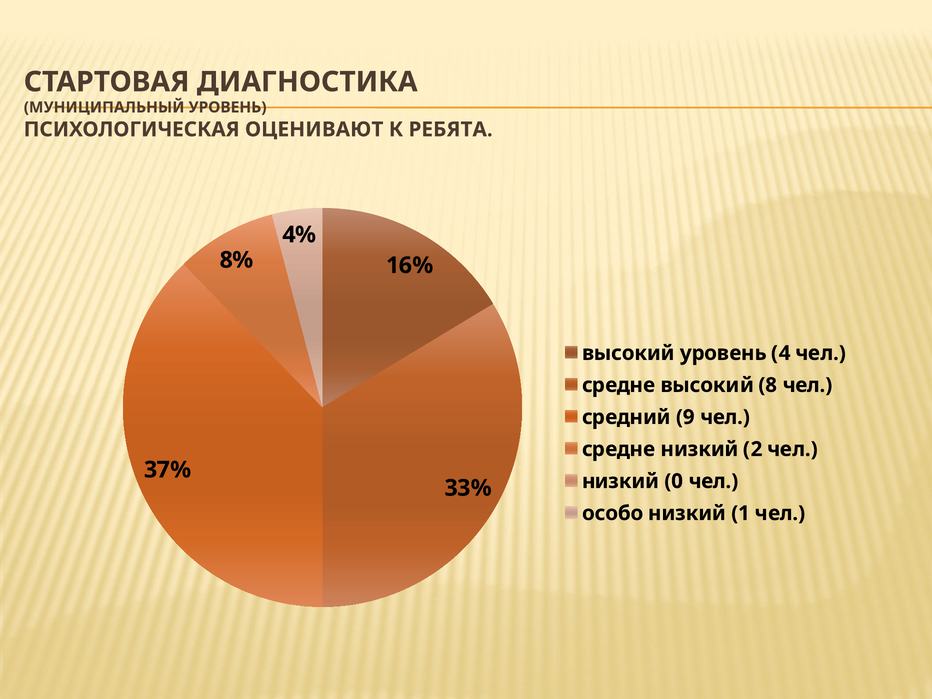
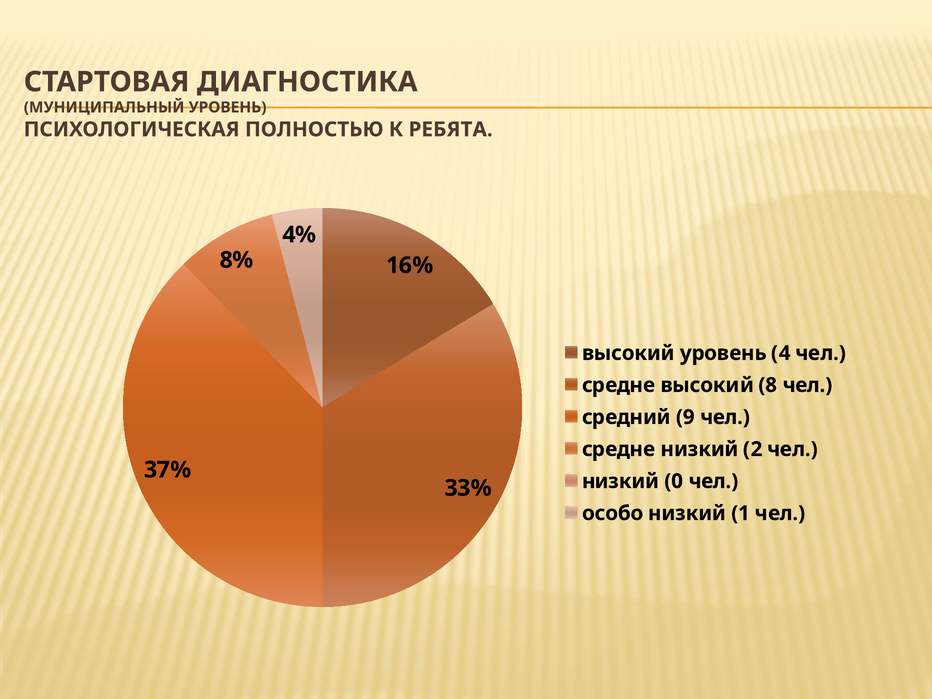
ОЦЕНИВАЮТ: ОЦЕНИВАЮТ -> ПОЛНОСТЬЮ (314, 129)
